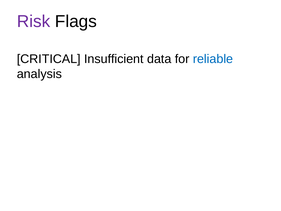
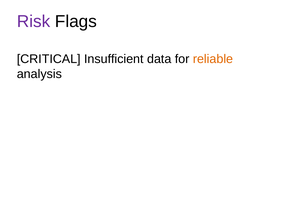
reliable colour: blue -> orange (213, 59)
